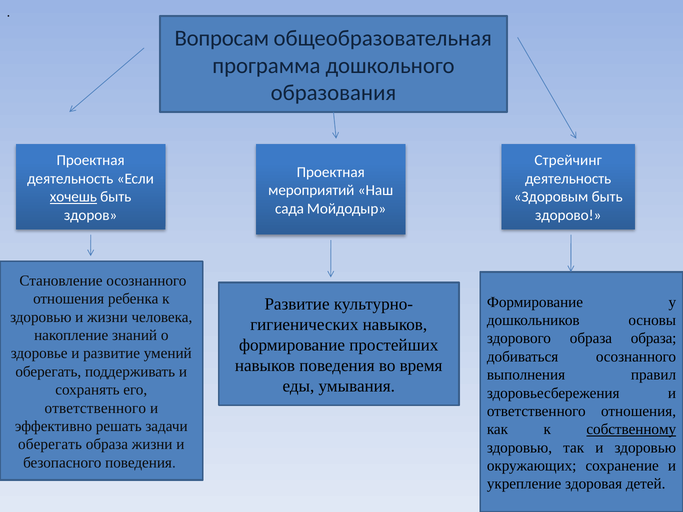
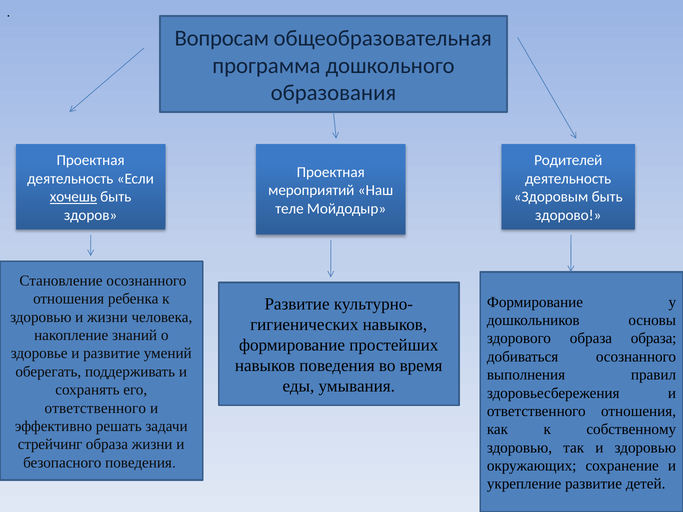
Стрейчинг: Стрейчинг -> Родителей (568, 161)
сада: сада -> теле (289, 209)
собственному underline: present -> none (631, 430)
оберегать: оберегать -> стрейчинг (50, 445)
укрепление здоровая: здоровая -> развитие (594, 484)
